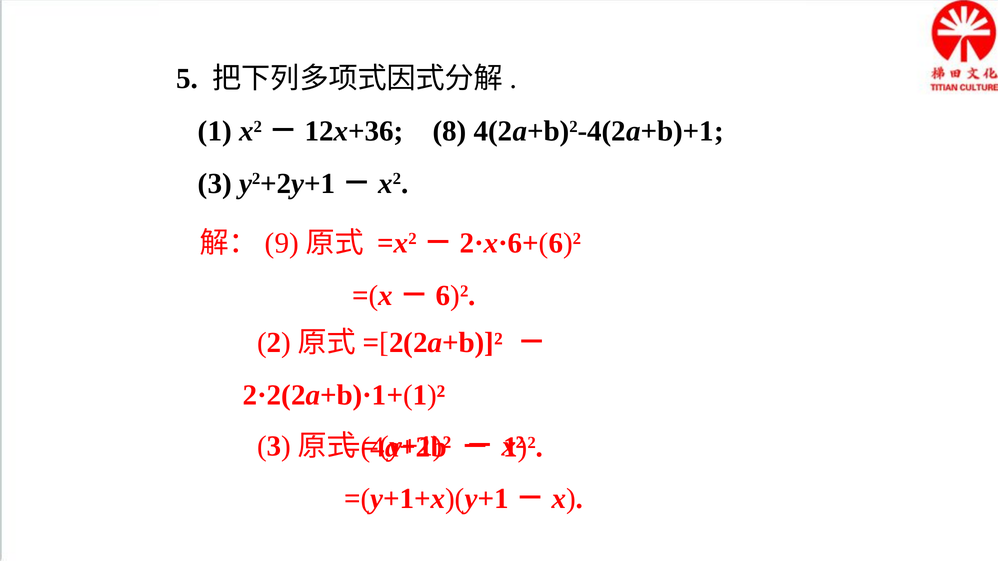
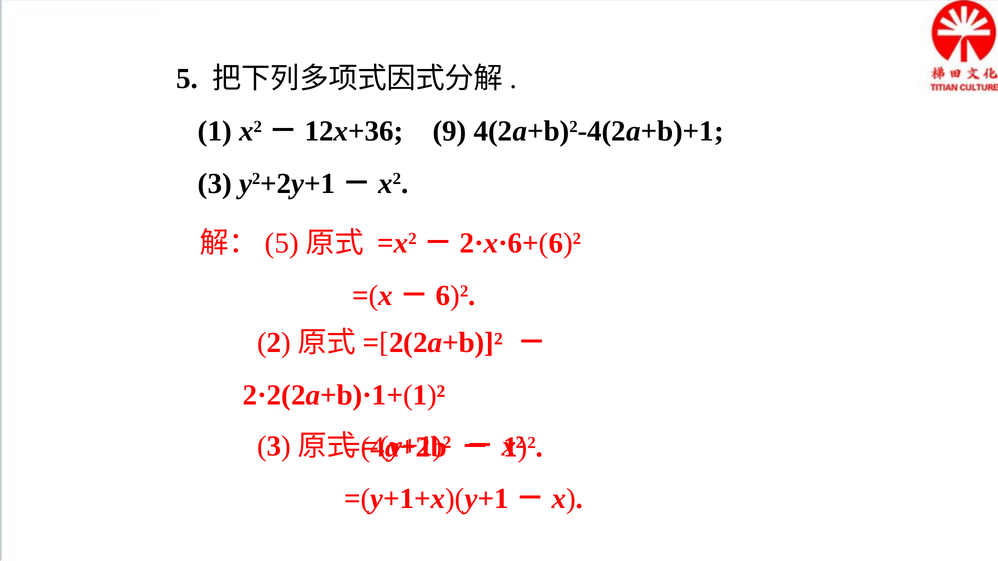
8: 8 -> 9 (450, 131)
9: 9 -> 5 (282, 244)
